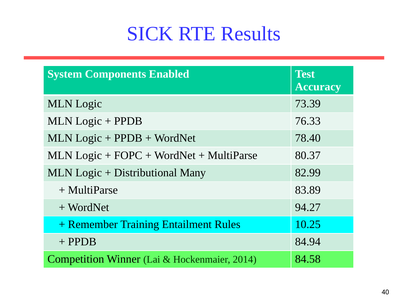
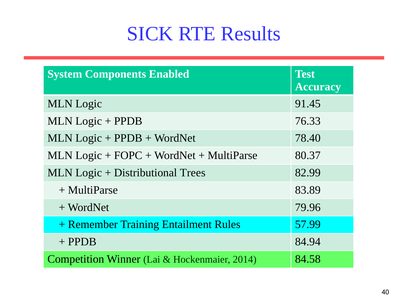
73.39: 73.39 -> 91.45 (308, 104)
Many: Many -> Trees (193, 173)
94.27: 94.27 -> 79.96 (308, 207)
10.25: 10.25 -> 57.99 (308, 225)
